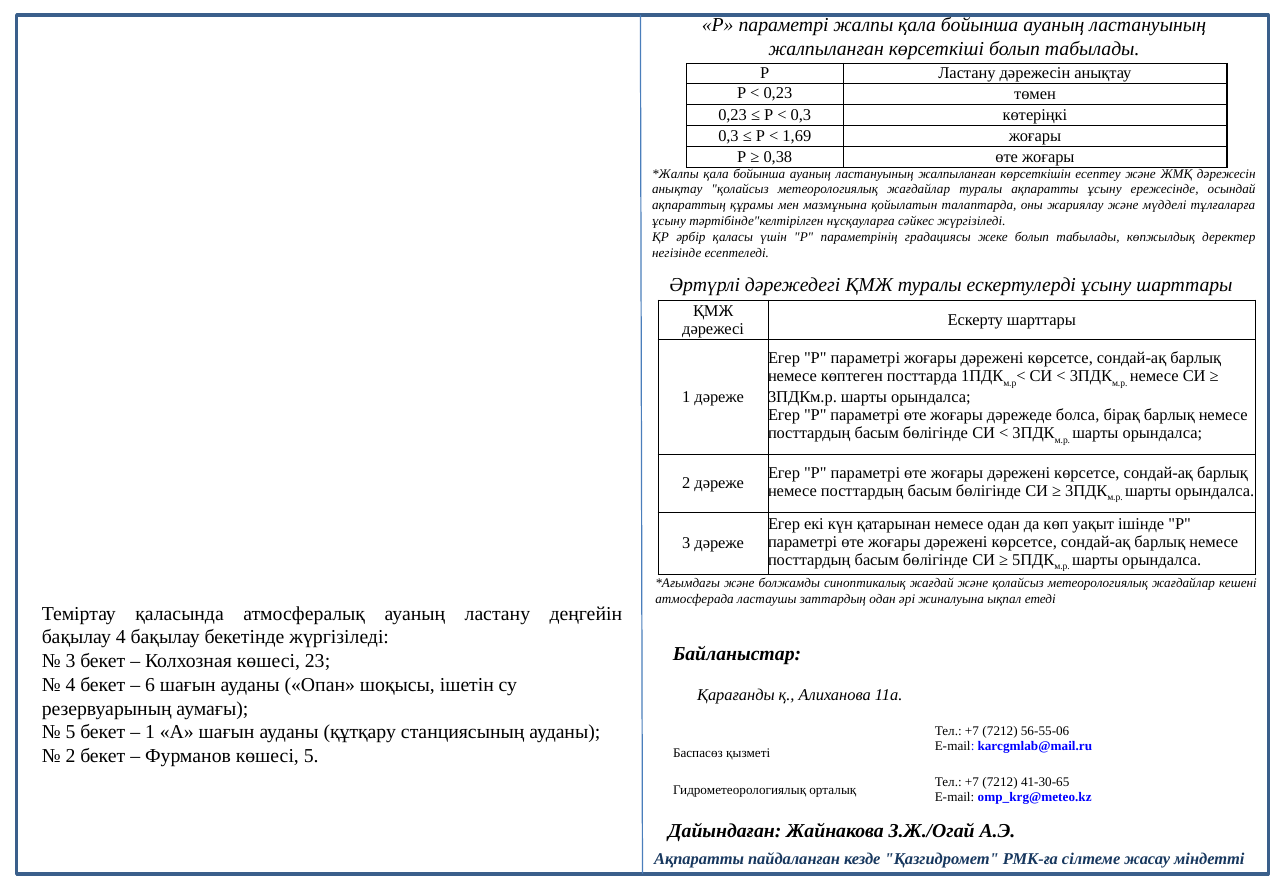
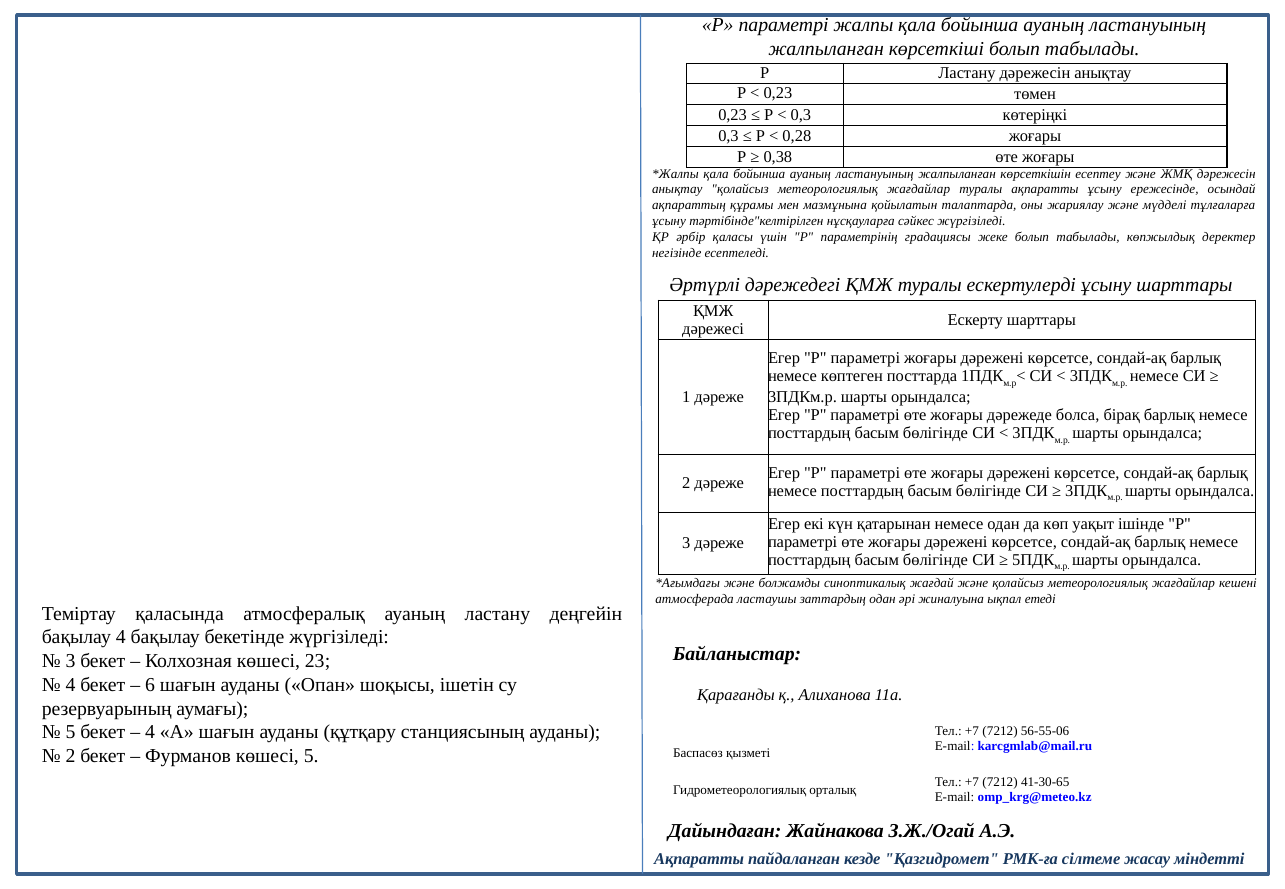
1,69: 1,69 -> 0,28 (797, 136)
1: 1 -> 4 (150, 733)
